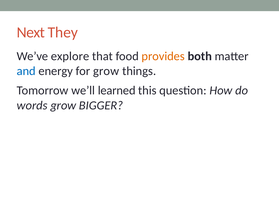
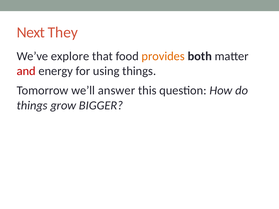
and colour: blue -> red (26, 71)
for grow: grow -> using (106, 71)
learned: learned -> answer (117, 91)
words: words -> things (32, 105)
